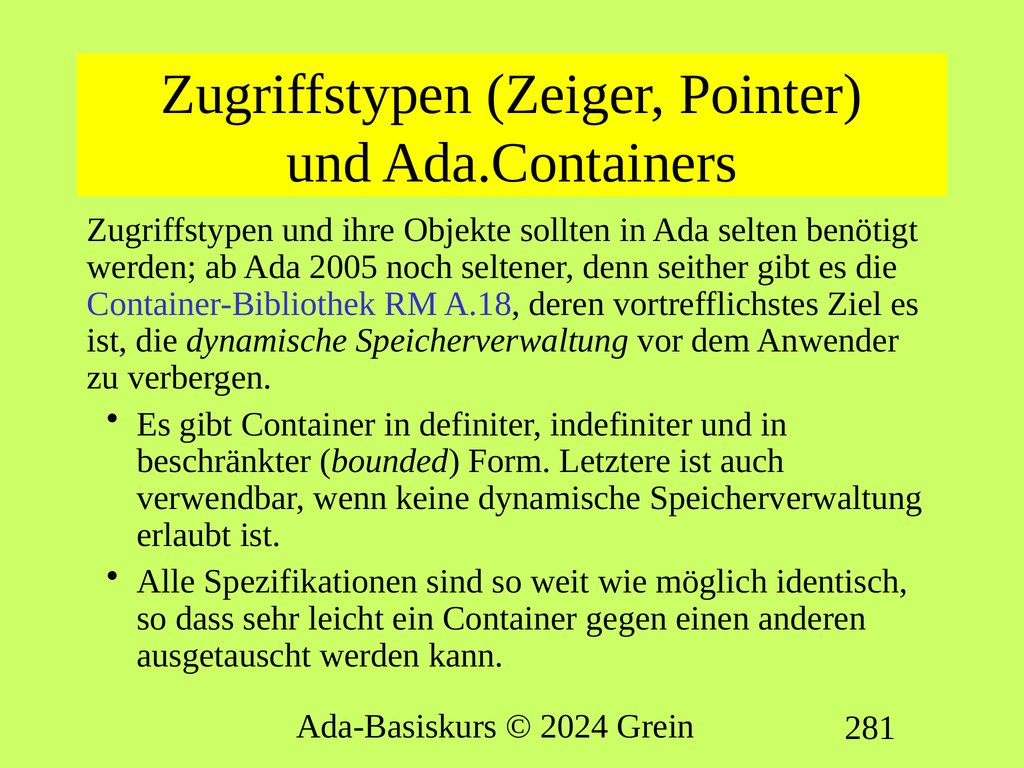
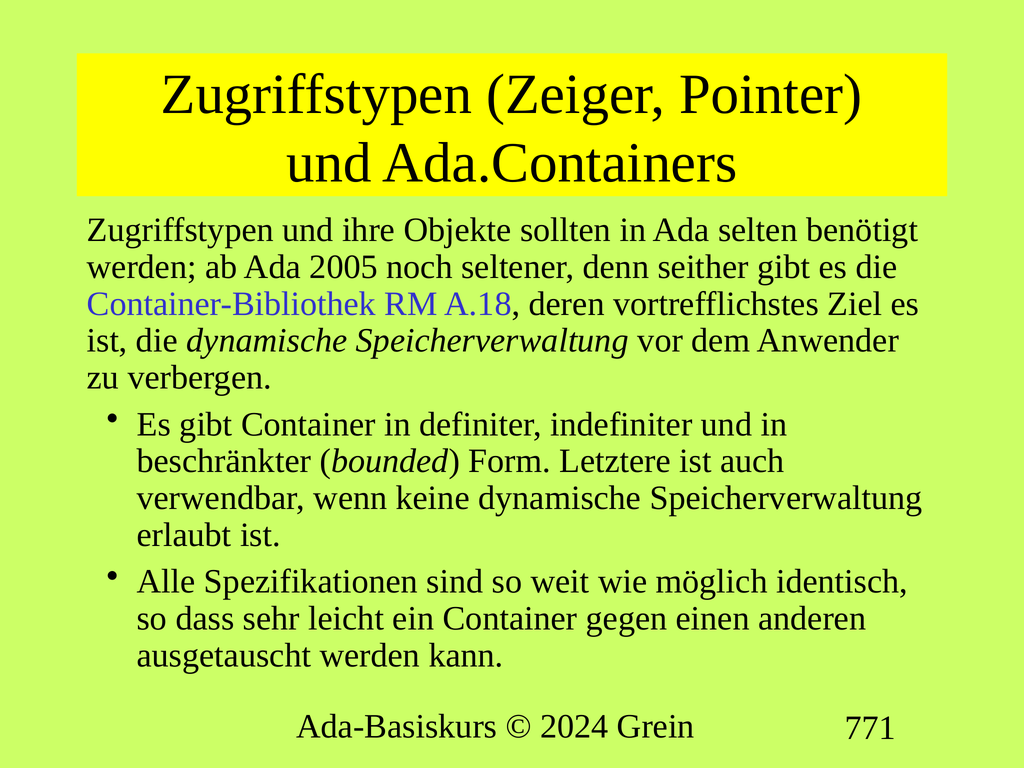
281: 281 -> 771 (870, 728)
